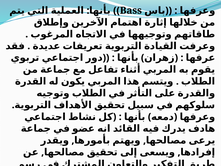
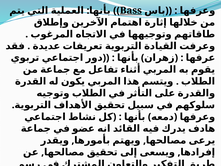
Bass underline: none -> present (131, 10)
